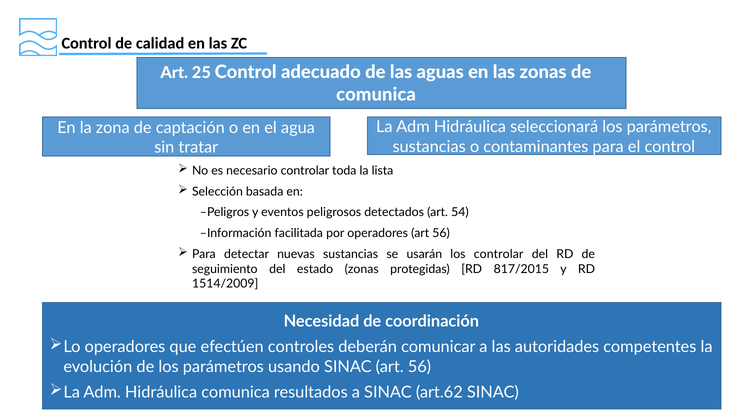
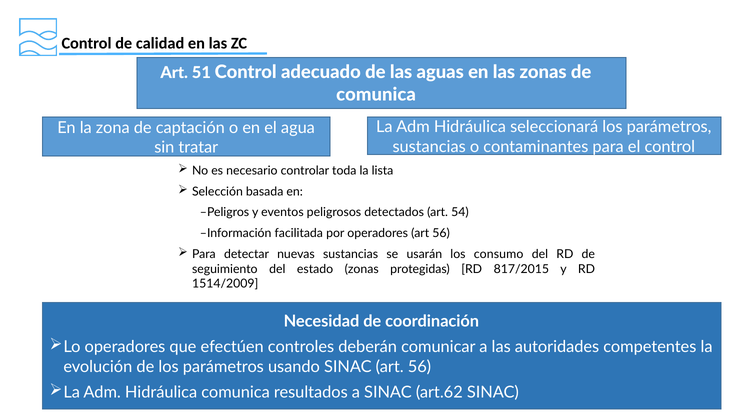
25: 25 -> 51 (201, 73)
los controlar: controlar -> consumo (499, 254)
